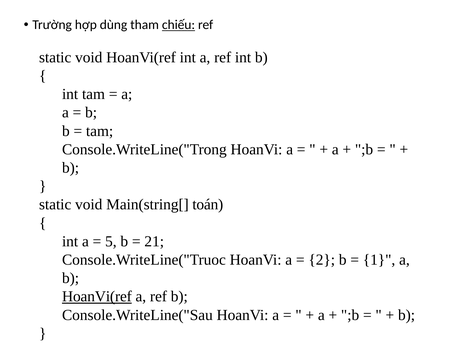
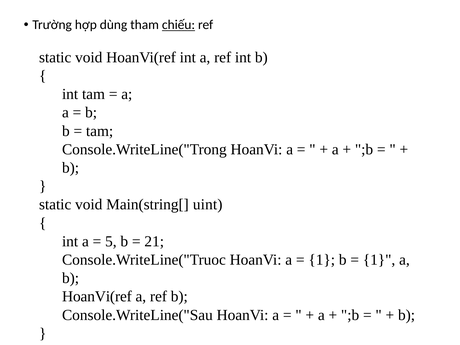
toán: toán -> uint (208, 205)
2: 2 -> 1 (322, 260)
HoanVi(ref underline: present -> none (97, 297)
